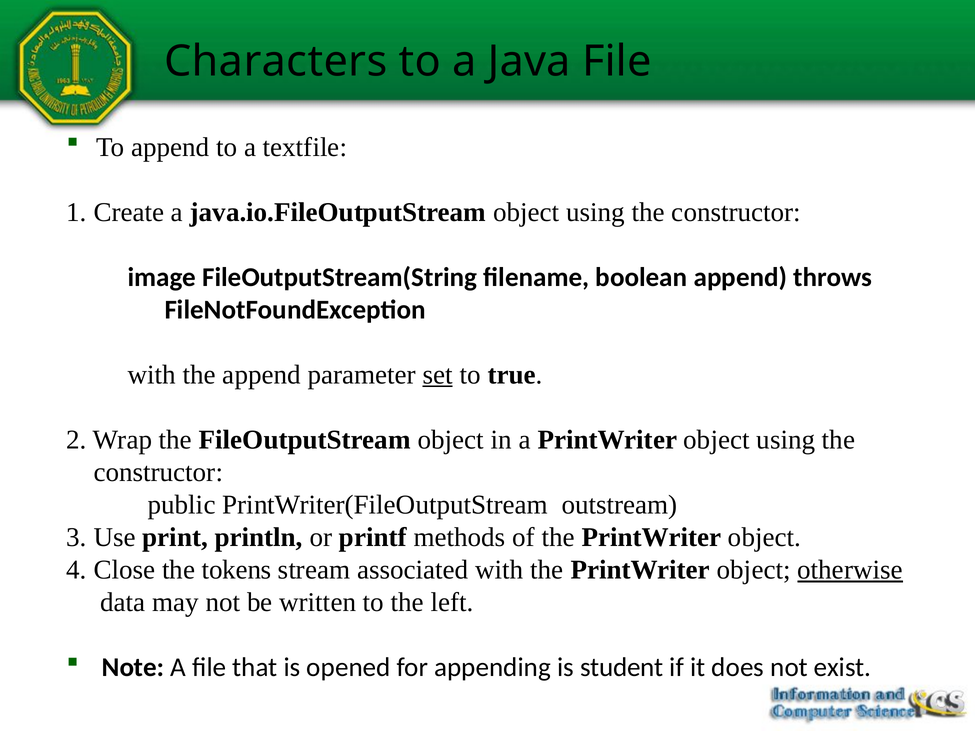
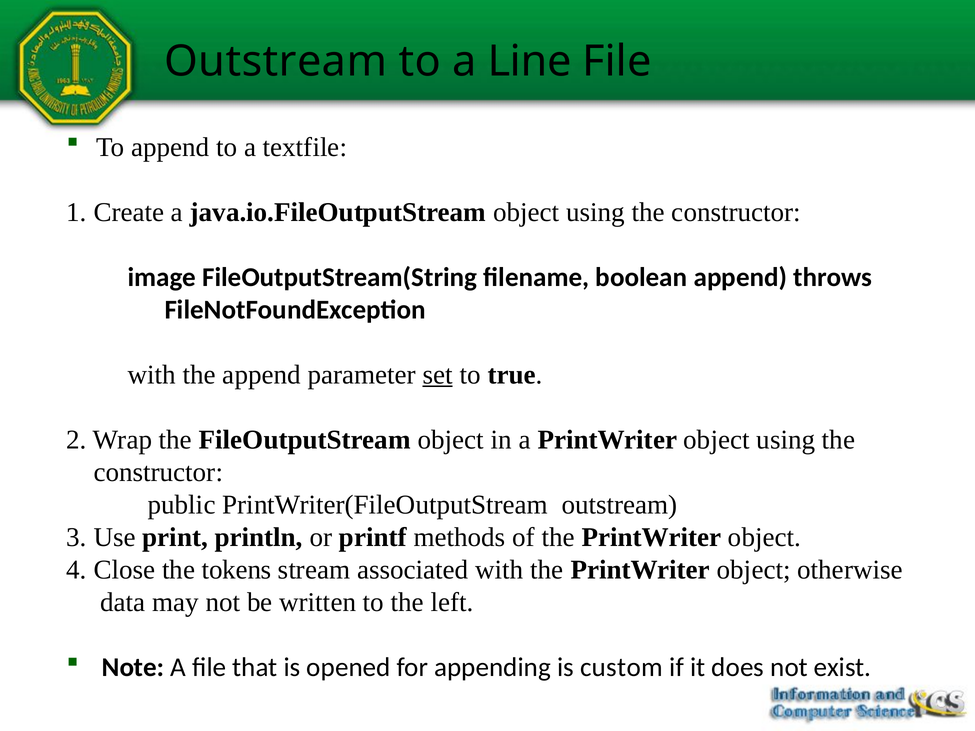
Characters: Characters -> Outstream (276, 61)
Java: Java -> Line (530, 61)
otherwise underline: present -> none (850, 570)
student: student -> custom (621, 668)
